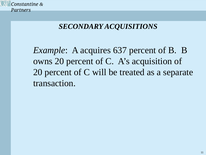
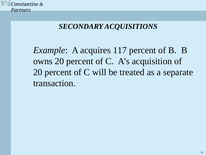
637: 637 -> 117 (120, 50)
